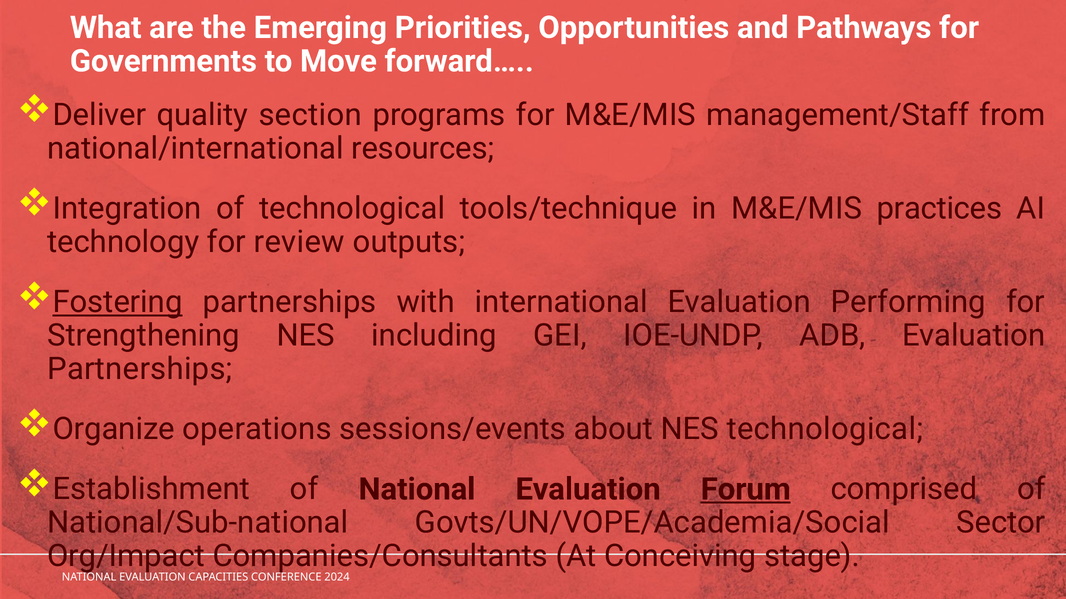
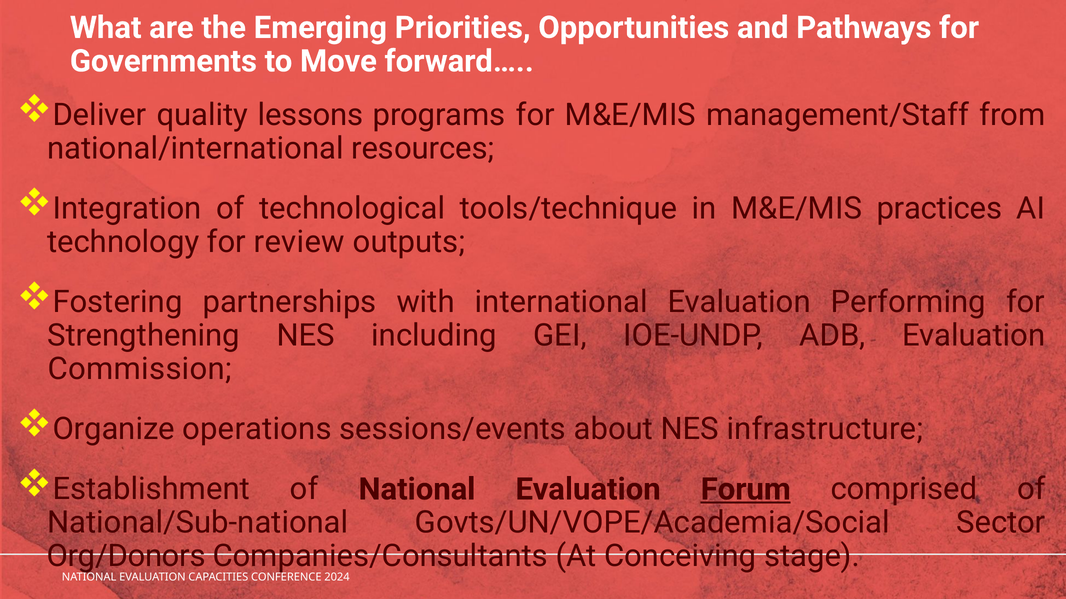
section: section -> lessons (311, 115)
Fostering underline: present -> none (118, 302)
Partnerships: Partnerships -> Commission (140, 369)
NES technological: technological -> infrastructure (825, 430)
Org/Impact: Org/Impact -> Org/Donors (126, 557)
